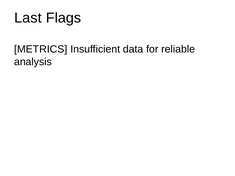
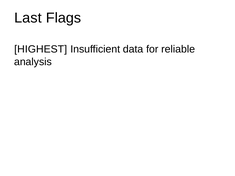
METRICS: METRICS -> HIGHEST (41, 49)
